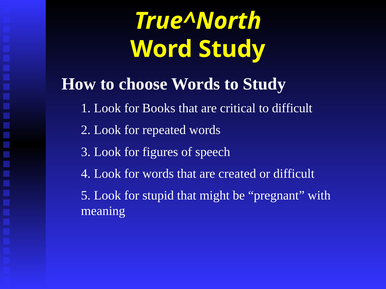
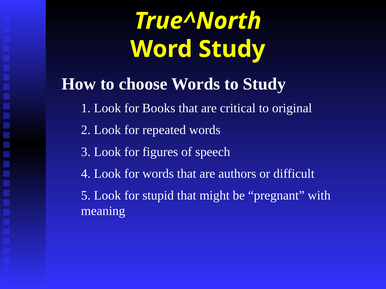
to difficult: difficult -> original (292, 108)
created: created -> authors (237, 174)
